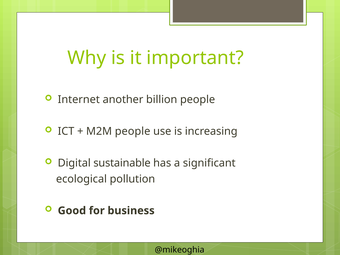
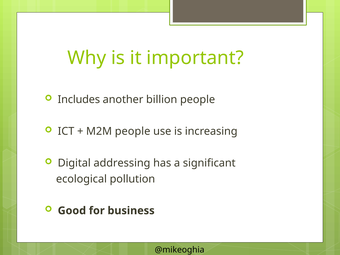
Internet: Internet -> Includes (79, 100)
sustainable: sustainable -> addressing (122, 163)
